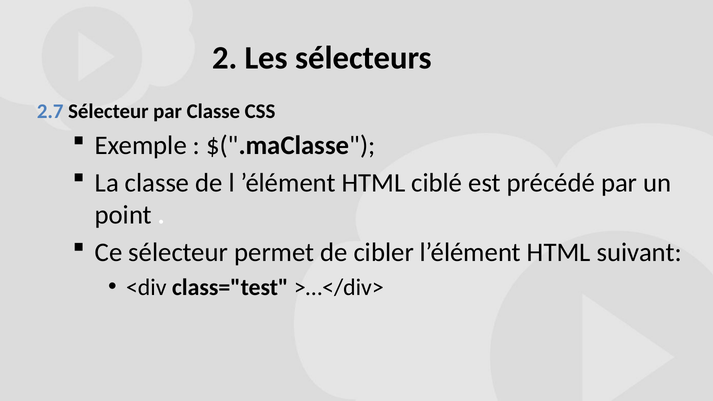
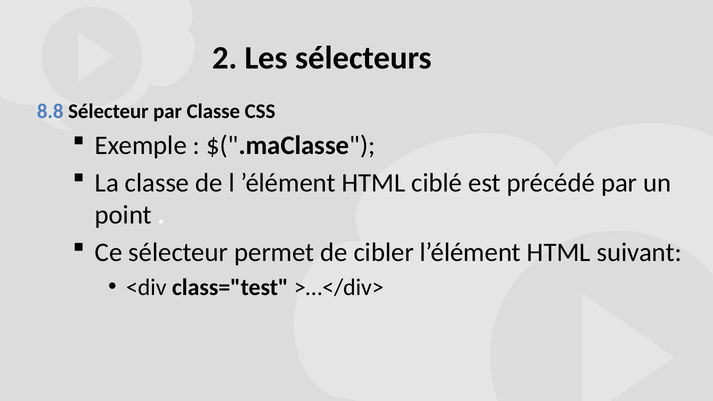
2.7: 2.7 -> 8.8 (50, 111)
